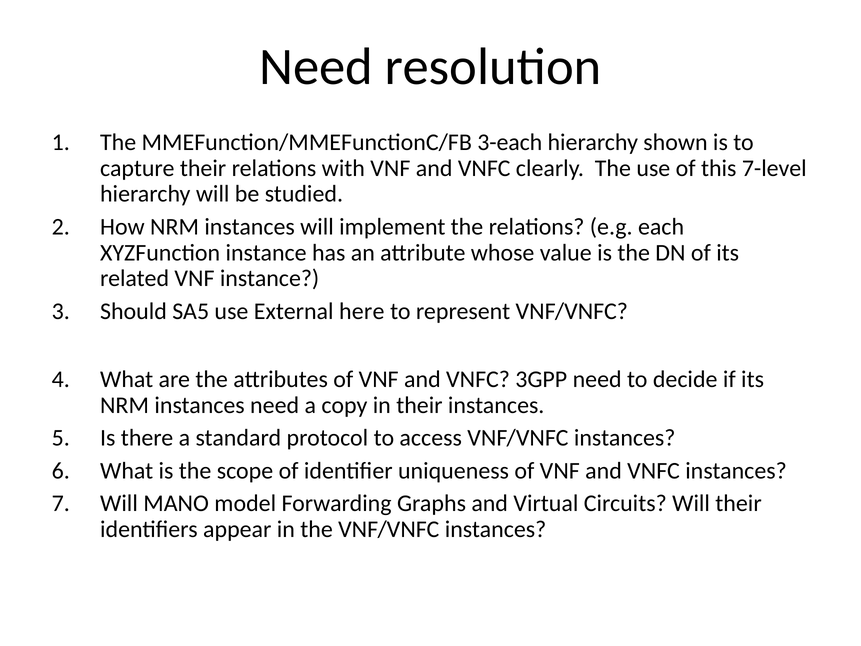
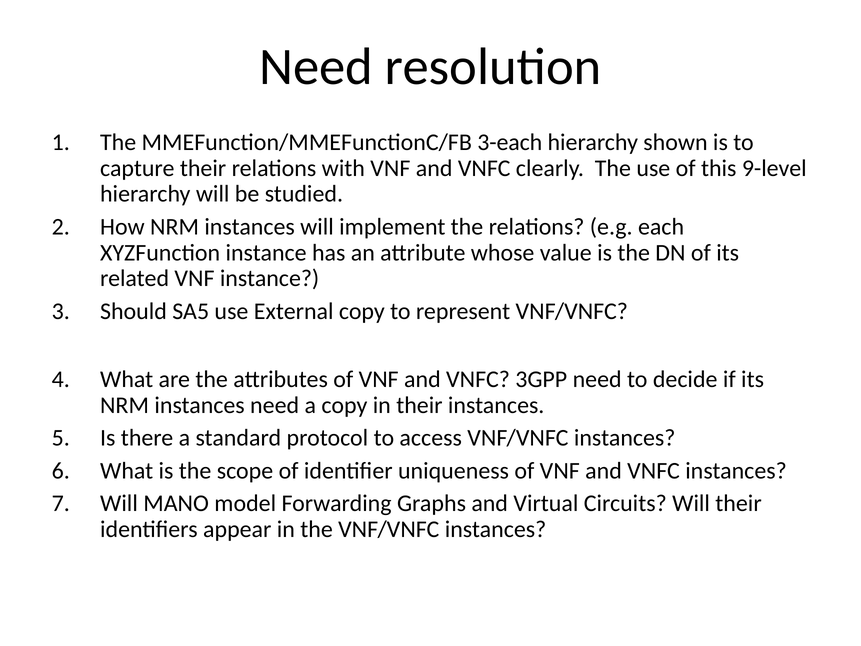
7-level: 7-level -> 9-level (774, 168)
External here: here -> copy (362, 311)
